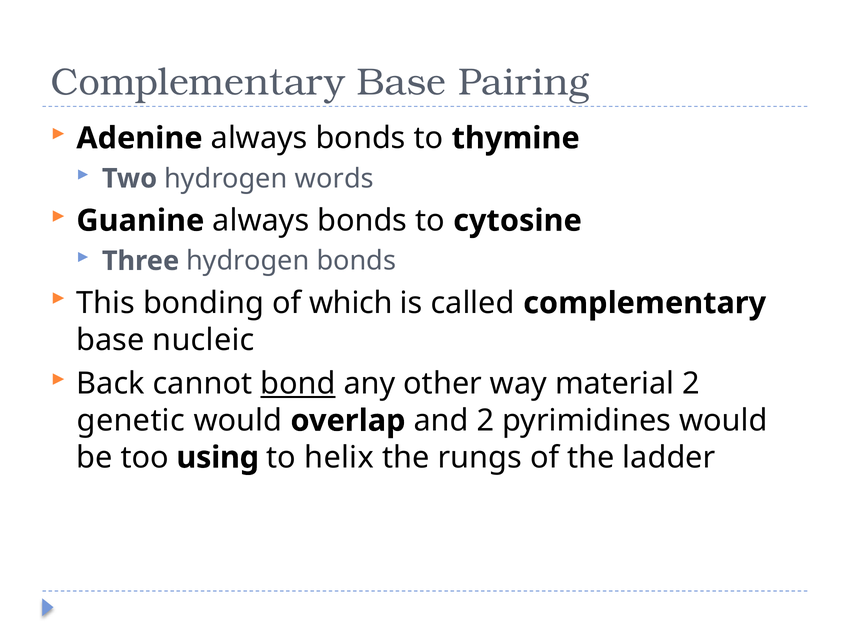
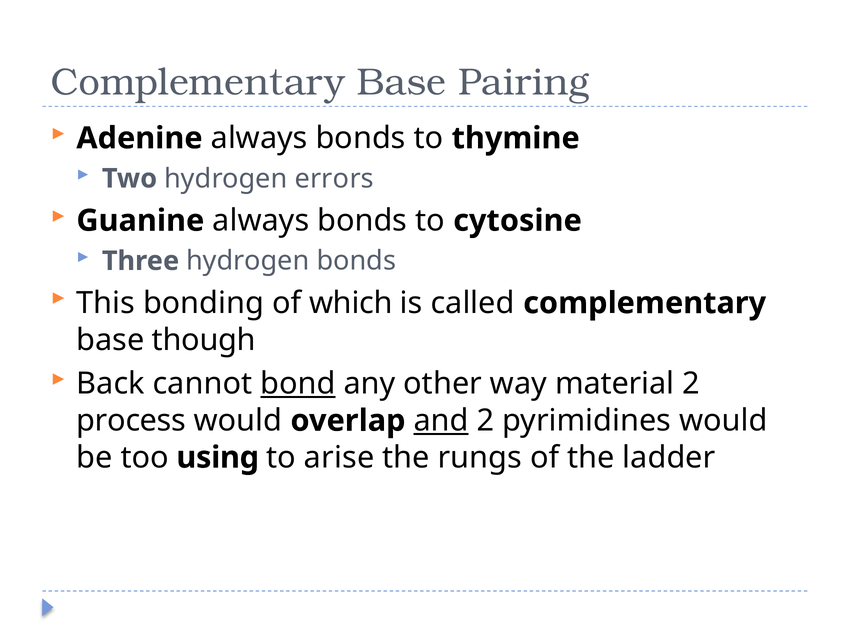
words: words -> errors (334, 178)
nucleic: nucleic -> though (204, 340)
genetic: genetic -> process (131, 420)
and underline: none -> present (441, 420)
helix: helix -> arise (339, 457)
